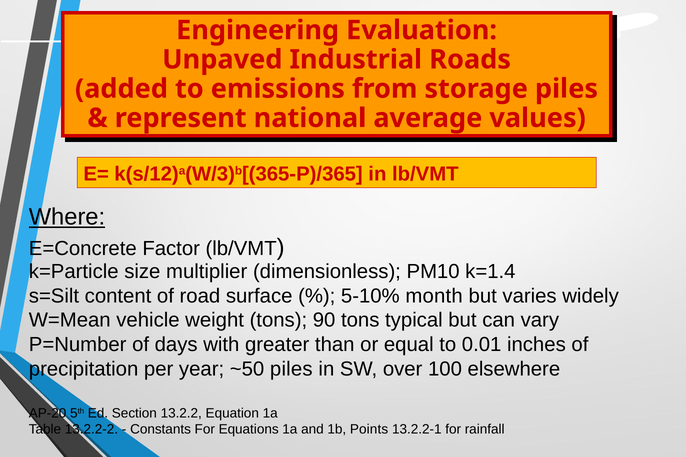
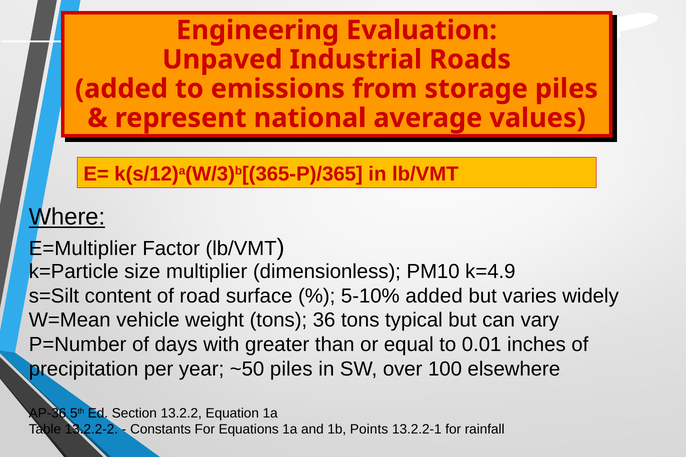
E=Concrete: E=Concrete -> E=Multiplier (83, 249)
k=1.4: k=1.4 -> k=4.9 (490, 272)
5-10% month: month -> added (434, 296)
90: 90 -> 36 (324, 321)
AP-20: AP-20 -> AP-36 (48, 414)
